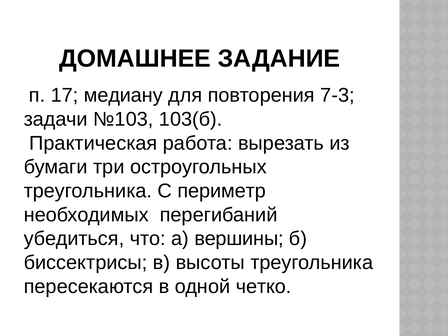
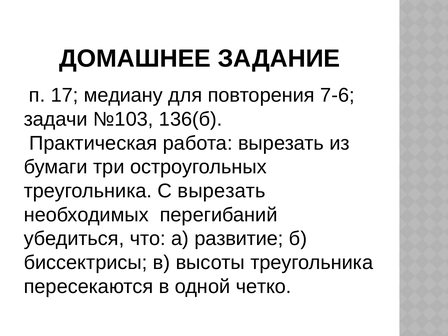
7-3: 7-3 -> 7-6 (337, 95)
103(б: 103(б -> 136(б (191, 119)
С периметр: периметр -> вырезать (222, 191)
вершины: вершины -> развитие (239, 239)
